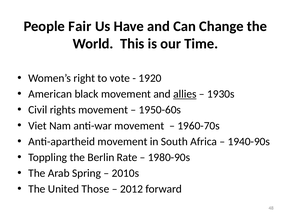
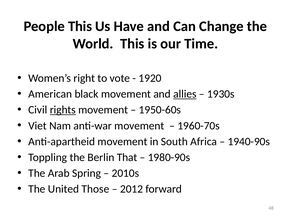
People Fair: Fair -> This (80, 26)
rights underline: none -> present (63, 110)
Rate: Rate -> That (127, 158)
